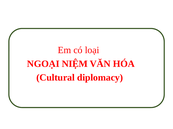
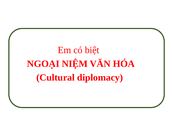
loại: loại -> biệt (92, 50)
